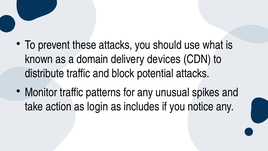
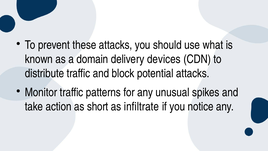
login: login -> short (98, 106)
includes: includes -> infiltrate (141, 106)
